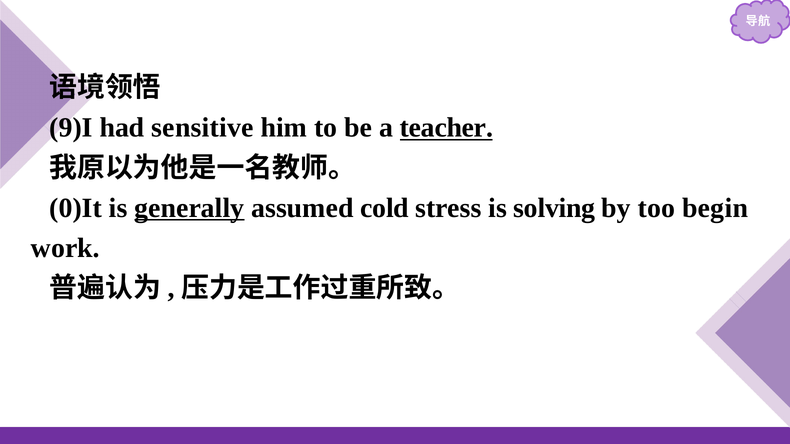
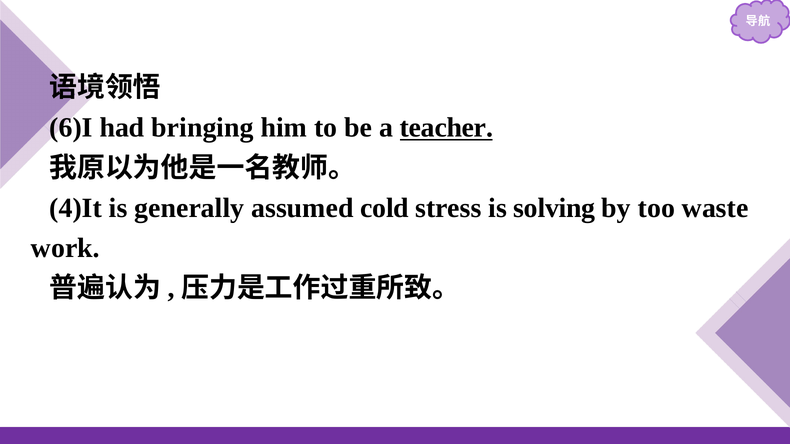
9)I: 9)I -> 6)I (71, 128)
sensitive: sensitive -> bringing (203, 128)
0)It: 0)It -> 4)It (76, 208)
generally underline: present -> none (189, 208)
begin: begin -> waste (715, 208)
